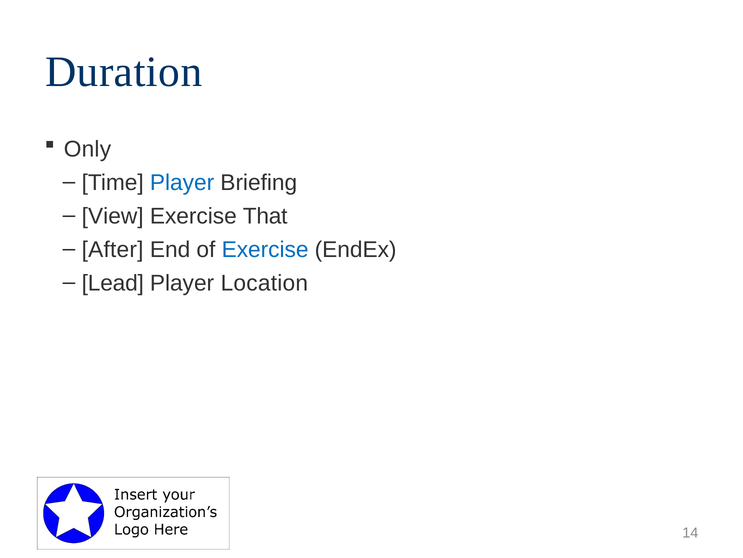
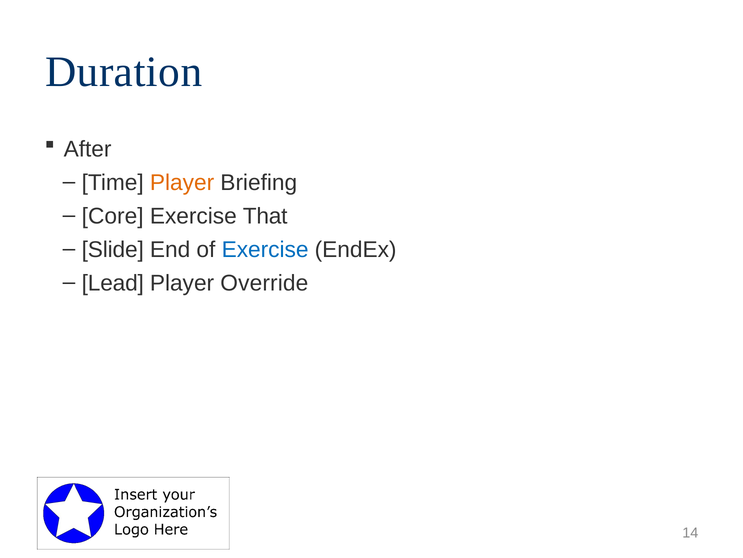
Only: Only -> After (88, 149)
Player colour: blue -> orange (182, 182)
View: View -> Core (113, 216)
After: After -> Slide (113, 249)
Location: Location -> Override (264, 283)
